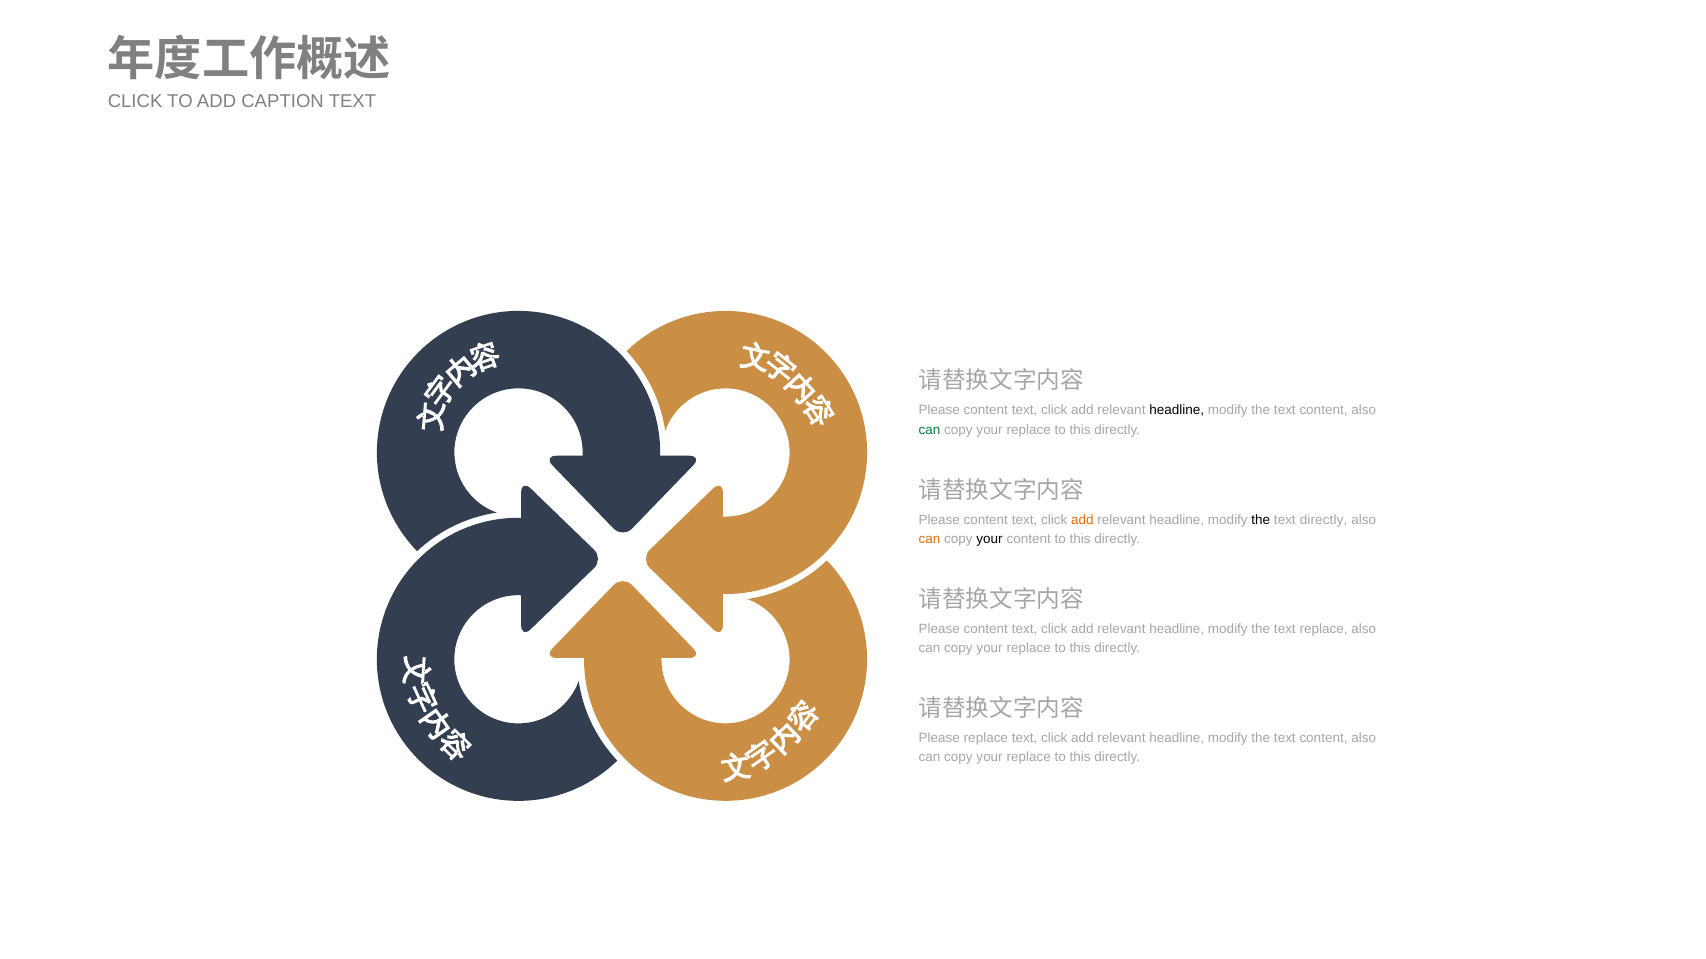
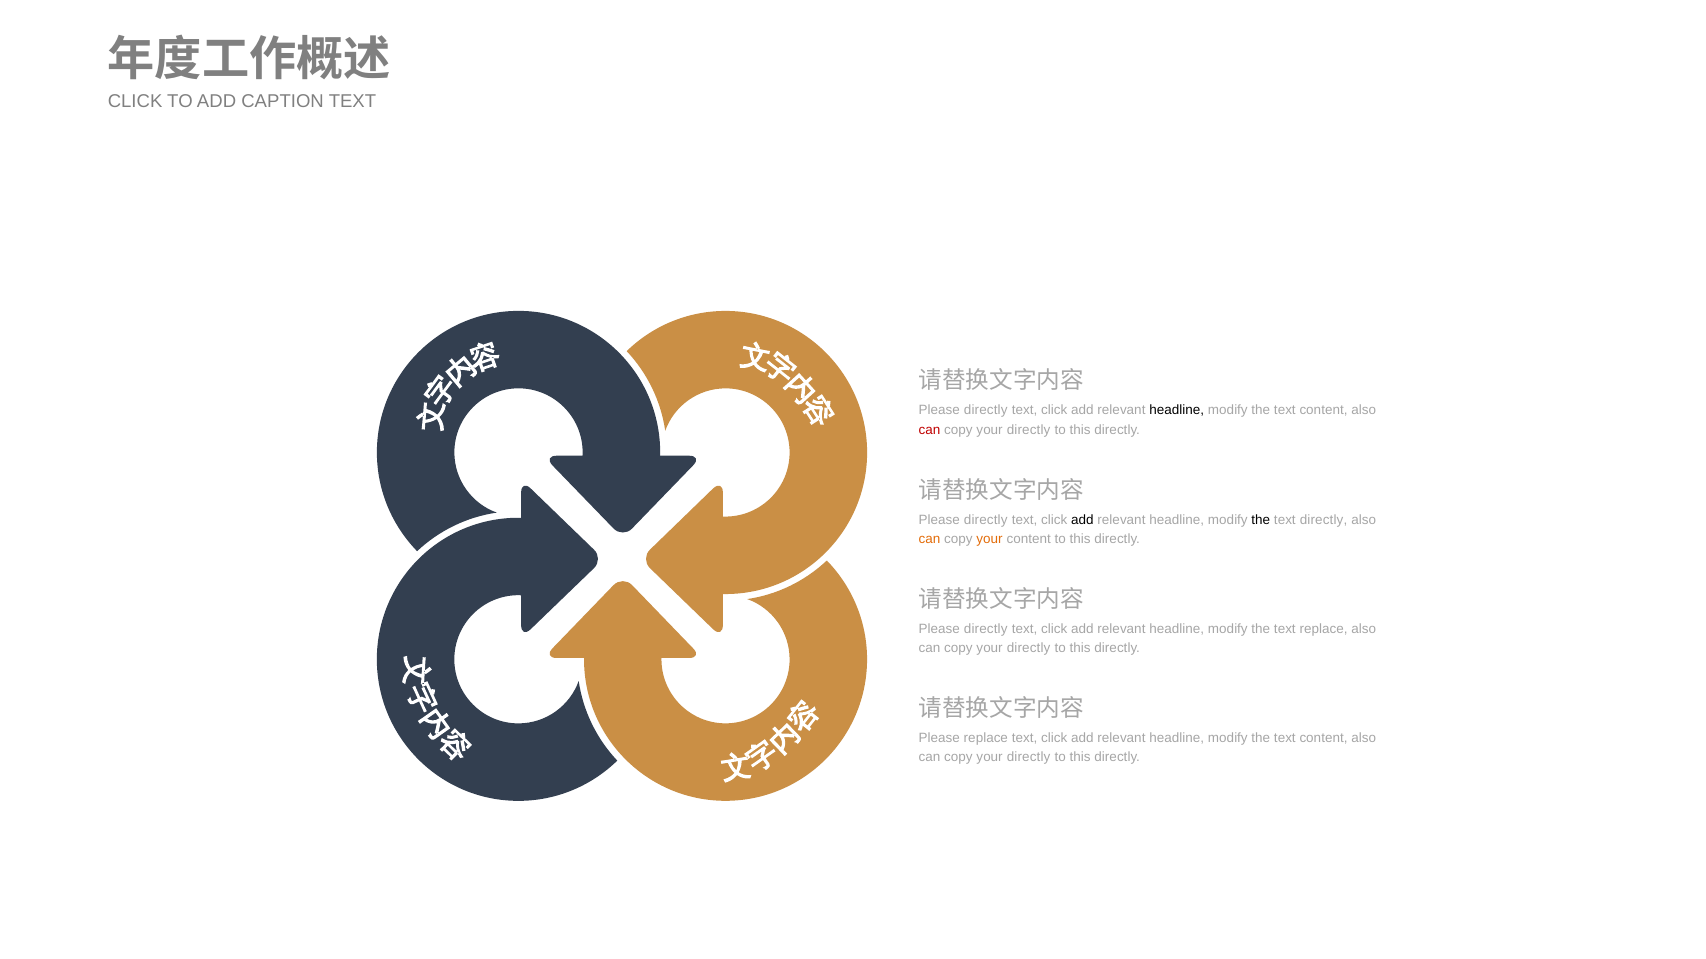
content: content -> directly (986, 411)
can colour: green -> red (930, 430)
replace: replace -> directly (1029, 430)
content: content -> directly (986, 520)
add colour: orange -> black (1082, 520)
your colour: black -> orange (990, 539)
content: content -> directly (986, 629)
replace: replace -> directly (1029, 648)
replace: replace -> directly (1029, 758)
